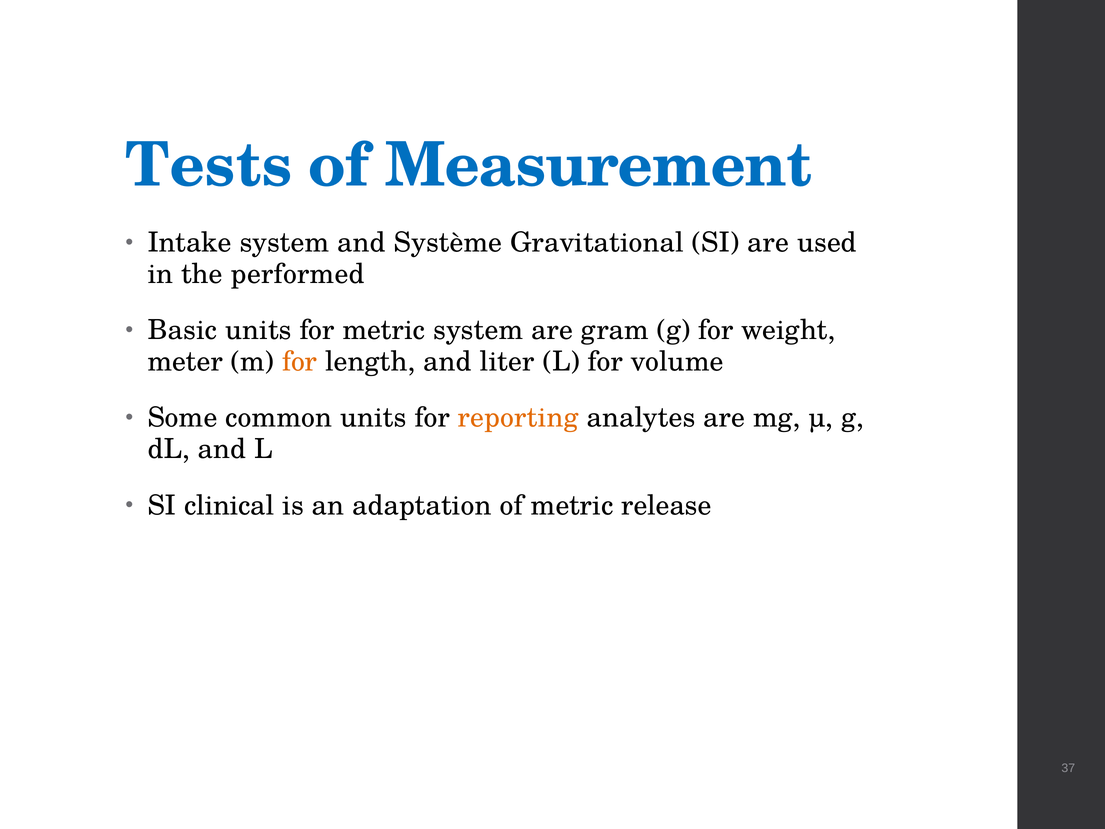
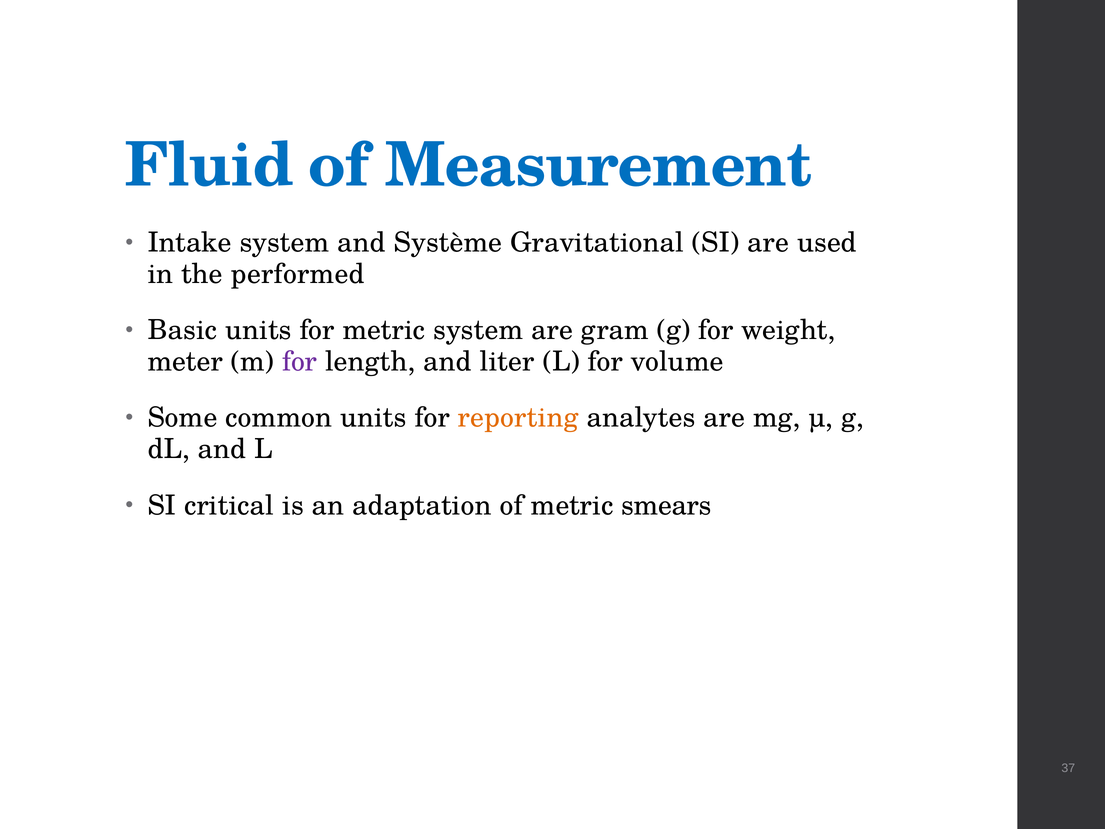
Tests: Tests -> Fluid (209, 165)
for colour: orange -> purple (300, 362)
clinical: clinical -> critical (229, 505)
release: release -> smears (666, 505)
